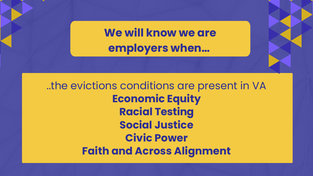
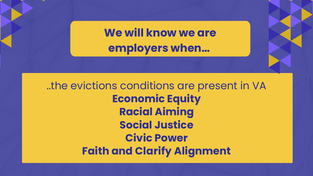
Testing: Testing -> Aiming (174, 112)
Across: Across -> Clarify (153, 151)
